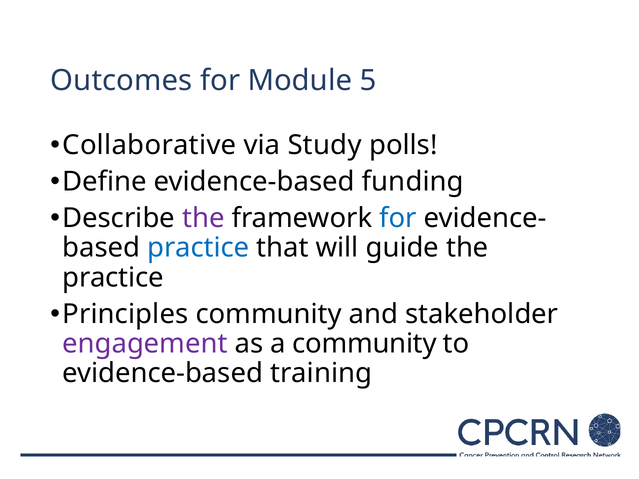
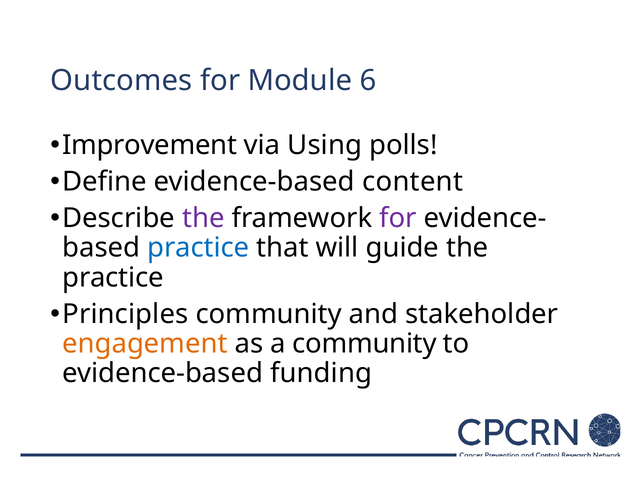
5: 5 -> 6 (368, 81)
Collaborative: Collaborative -> Improvement (150, 145)
Study: Study -> Using (325, 145)
funding: funding -> content (413, 182)
for colour: blue -> purple (398, 218)
engagement colour: purple -> orange (145, 344)
training: training -> funding (321, 374)
